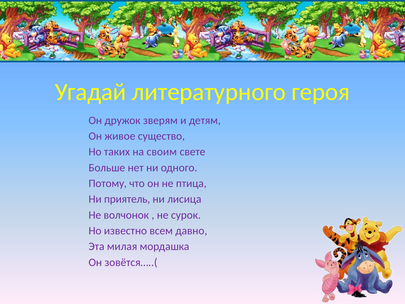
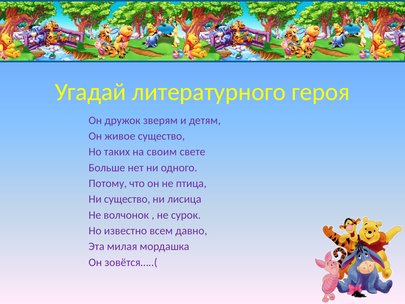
Ни приятель: приятель -> существо (127, 199)
